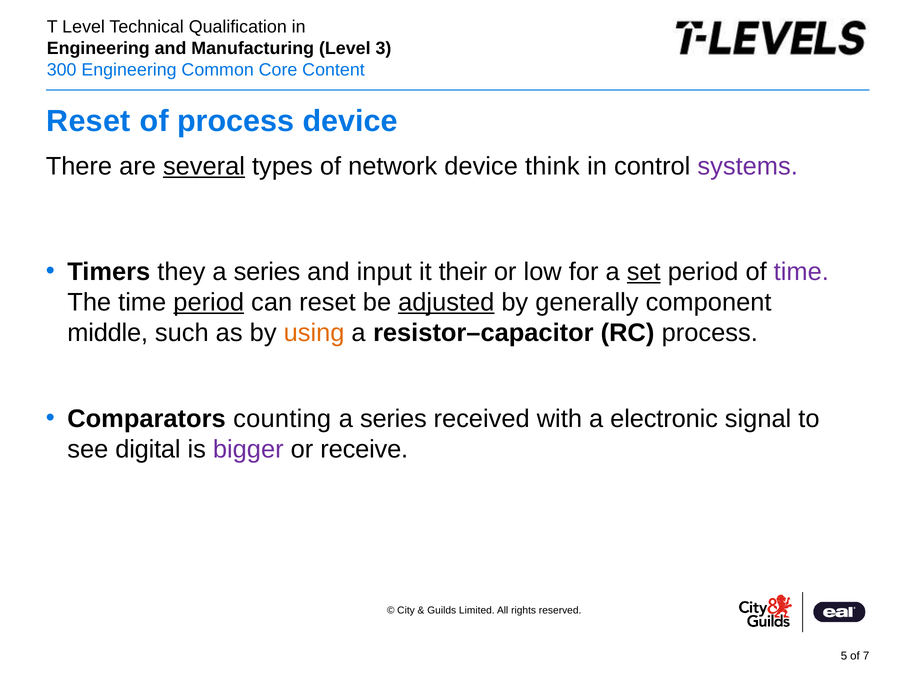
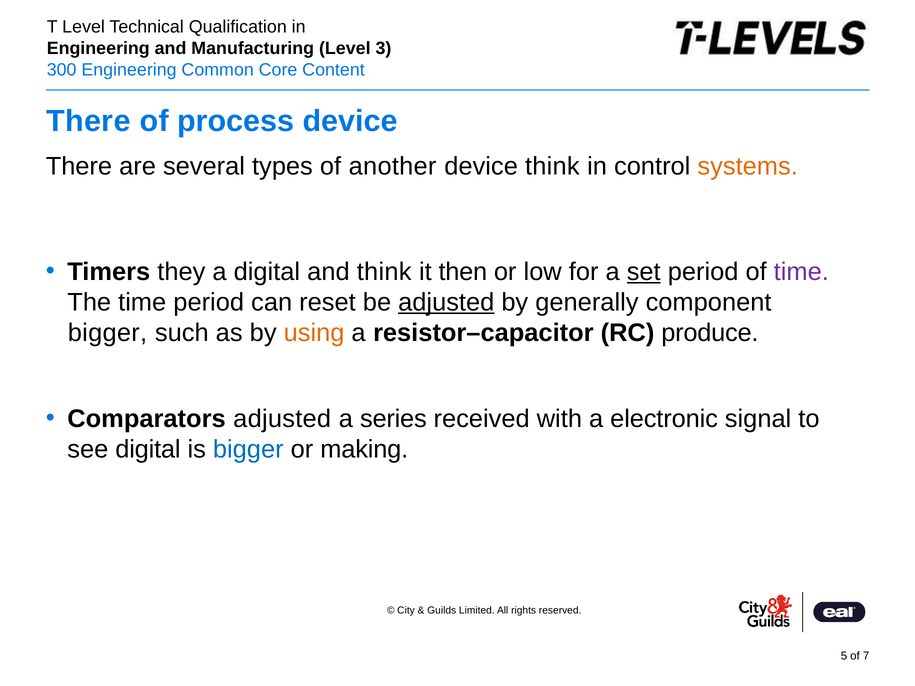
Reset: Reset -> There (88, 121)
several underline: present -> none (204, 166)
network: network -> another (393, 166)
systems colour: purple -> orange (748, 166)
series: series -> digital (267, 272)
and input: input -> think (384, 272)
their: their -> then (463, 272)
period underline: present -> none (209, 302)
middle: middle -> bigger (107, 333)
RC process: process -> produce (710, 333)
Comparators counting: counting -> adjusted (282, 419)
bigger colour: purple -> blue (248, 450)
receive: receive -> making (364, 450)
